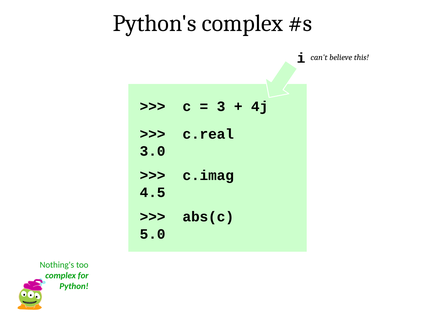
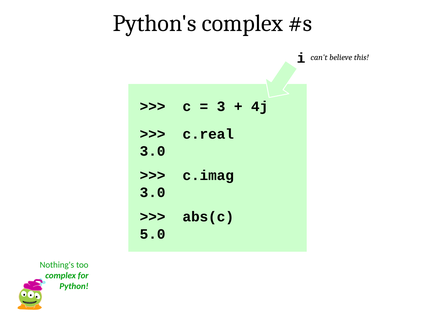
4.5: 4.5 -> 3.0 (153, 193)
